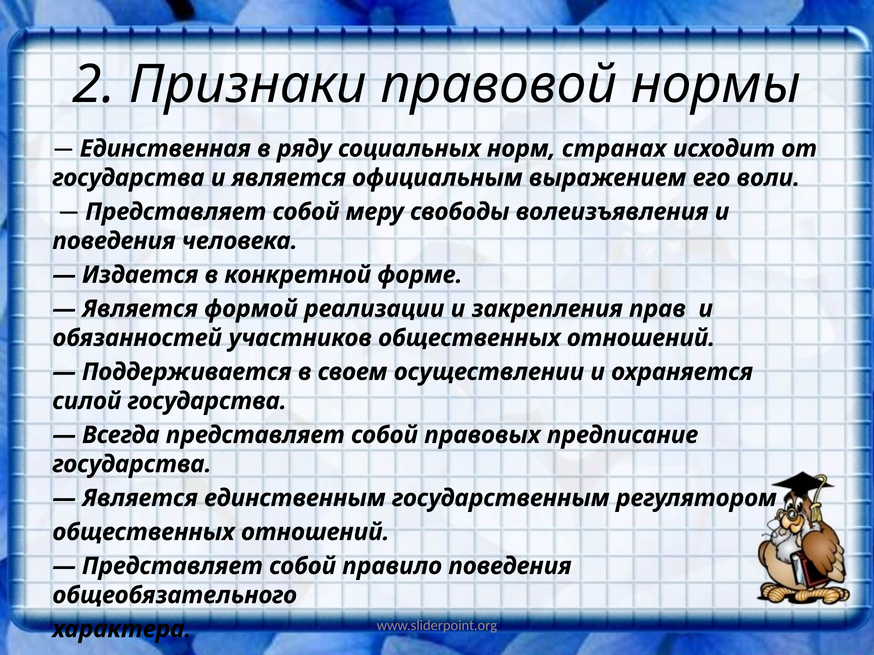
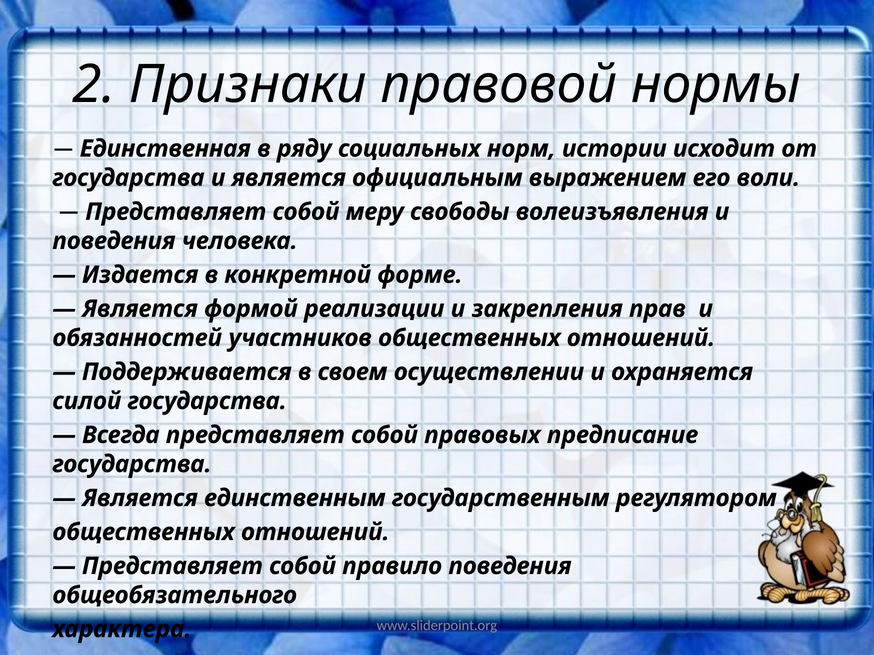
странах: странах -> истории (614, 149)
